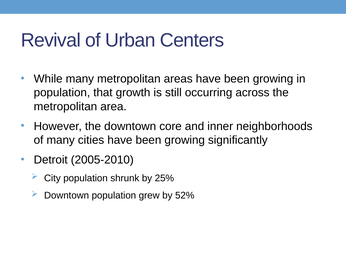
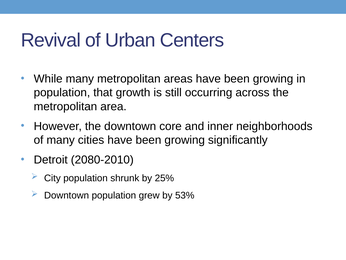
2005-2010: 2005-2010 -> 2080-2010 (102, 159)
52%: 52% -> 53% (185, 195)
